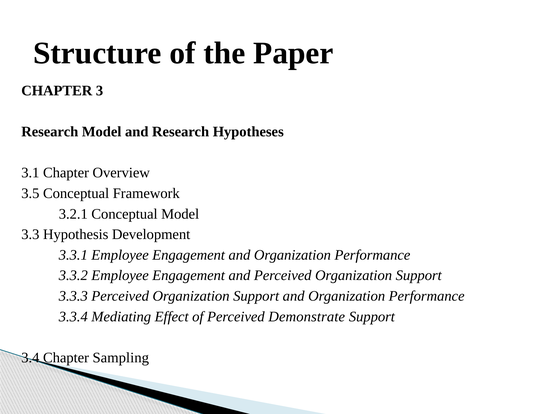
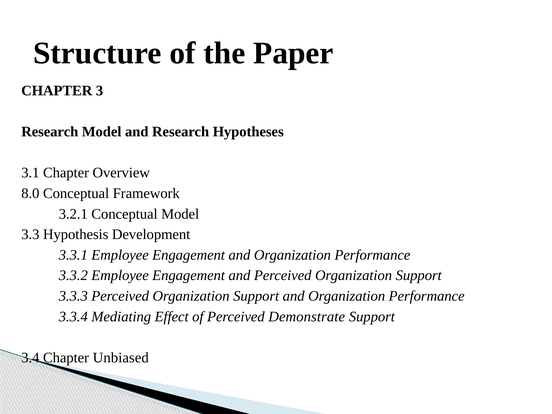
3.5: 3.5 -> 8.0 (30, 193)
Sampling: Sampling -> Unbiased (121, 358)
